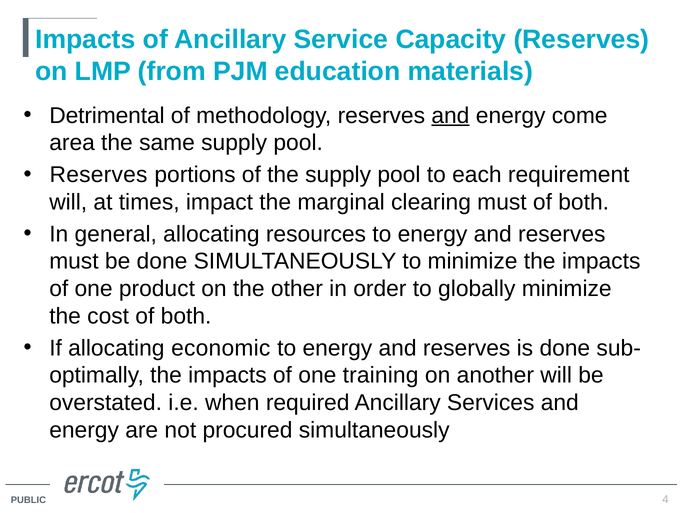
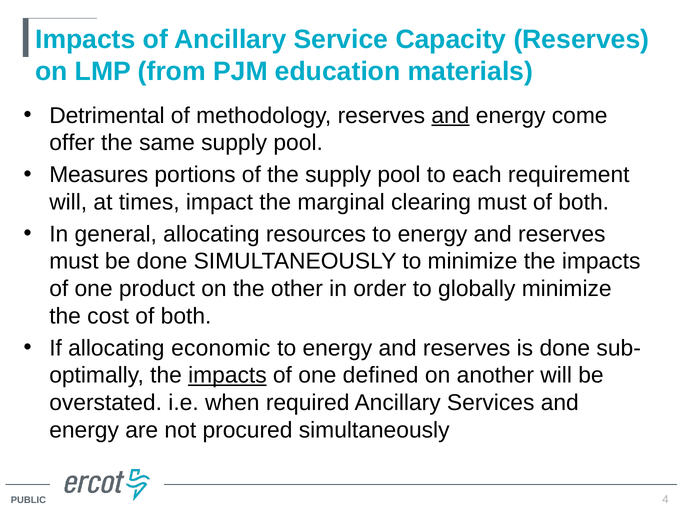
area: area -> offer (72, 143)
Reserves: Reserves -> Measures (99, 175)
impacts underline: none -> present (227, 375)
training: training -> defined (381, 375)
